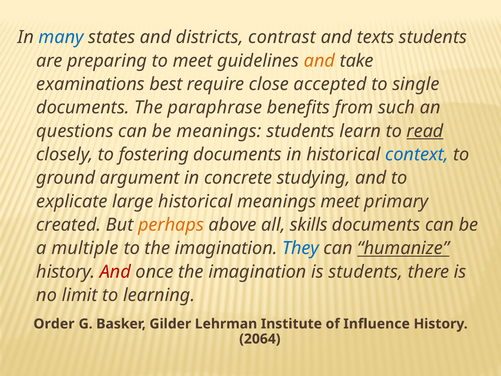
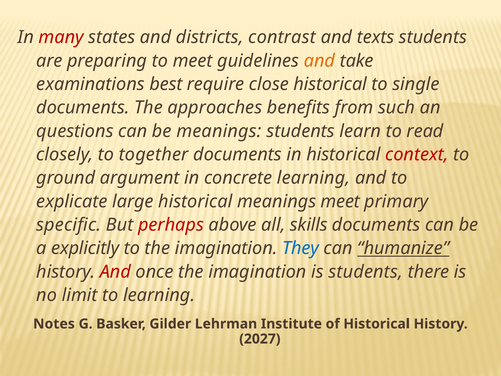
many colour: blue -> red (61, 37)
close accepted: accepted -> historical (330, 84)
paraphrase: paraphrase -> approaches (215, 108)
read underline: present -> none (425, 131)
fostering: fostering -> together (154, 154)
context colour: blue -> red (417, 154)
concrete studying: studying -> learning (314, 178)
created: created -> specific (69, 225)
perhaps colour: orange -> red (171, 225)
multiple: multiple -> explicitly (85, 248)
Order: Order -> Notes (54, 324)
of Influence: Influence -> Historical (377, 324)
2064: 2064 -> 2027 (260, 339)
